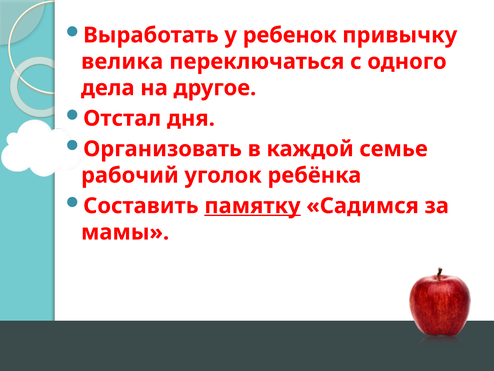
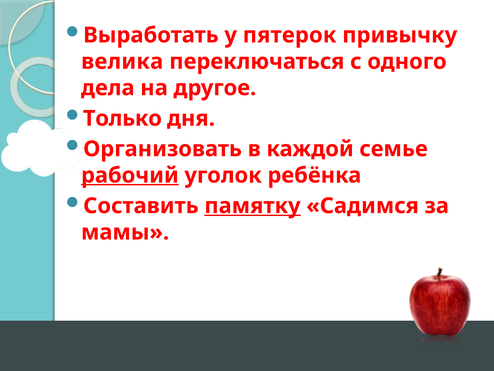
ребенок: ребенок -> пятерок (290, 35)
Отстал: Отстал -> Только (122, 118)
рабочий underline: none -> present (130, 175)
